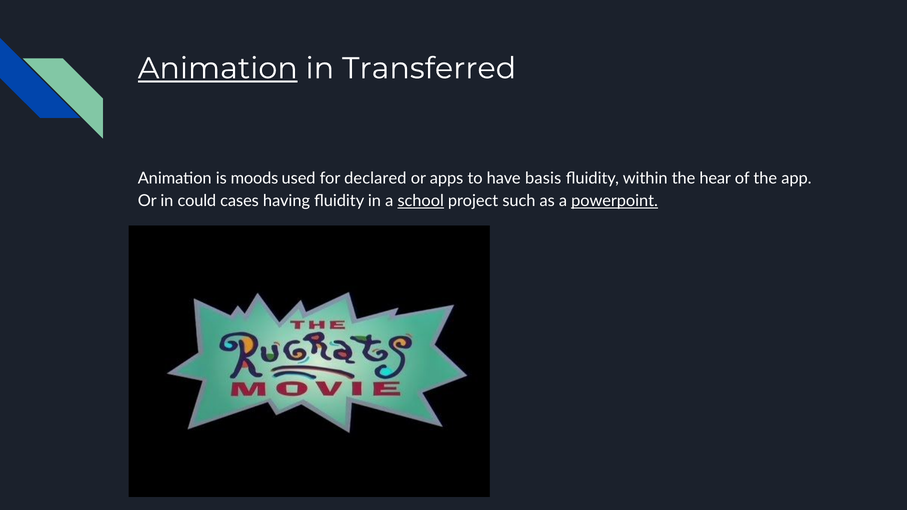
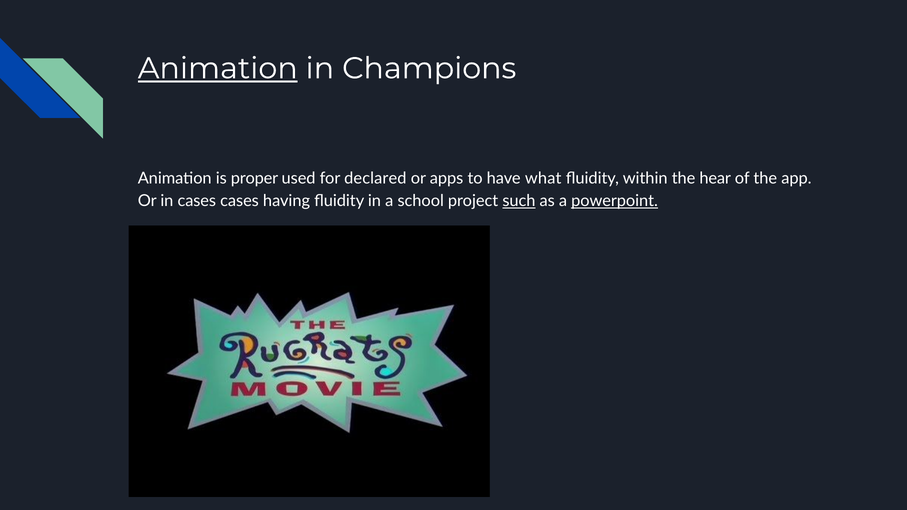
Transferred: Transferred -> Champions (429, 68)
moods: moods -> proper (254, 178)
basis: basis -> what (543, 178)
in could: could -> cases (197, 201)
school underline: present -> none (421, 201)
such underline: none -> present (519, 201)
